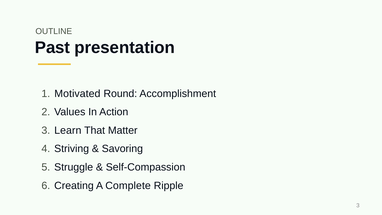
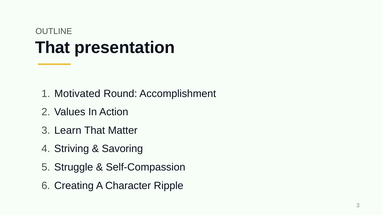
Past: Past -> That (52, 47)
Complete: Complete -> Character (128, 185)
